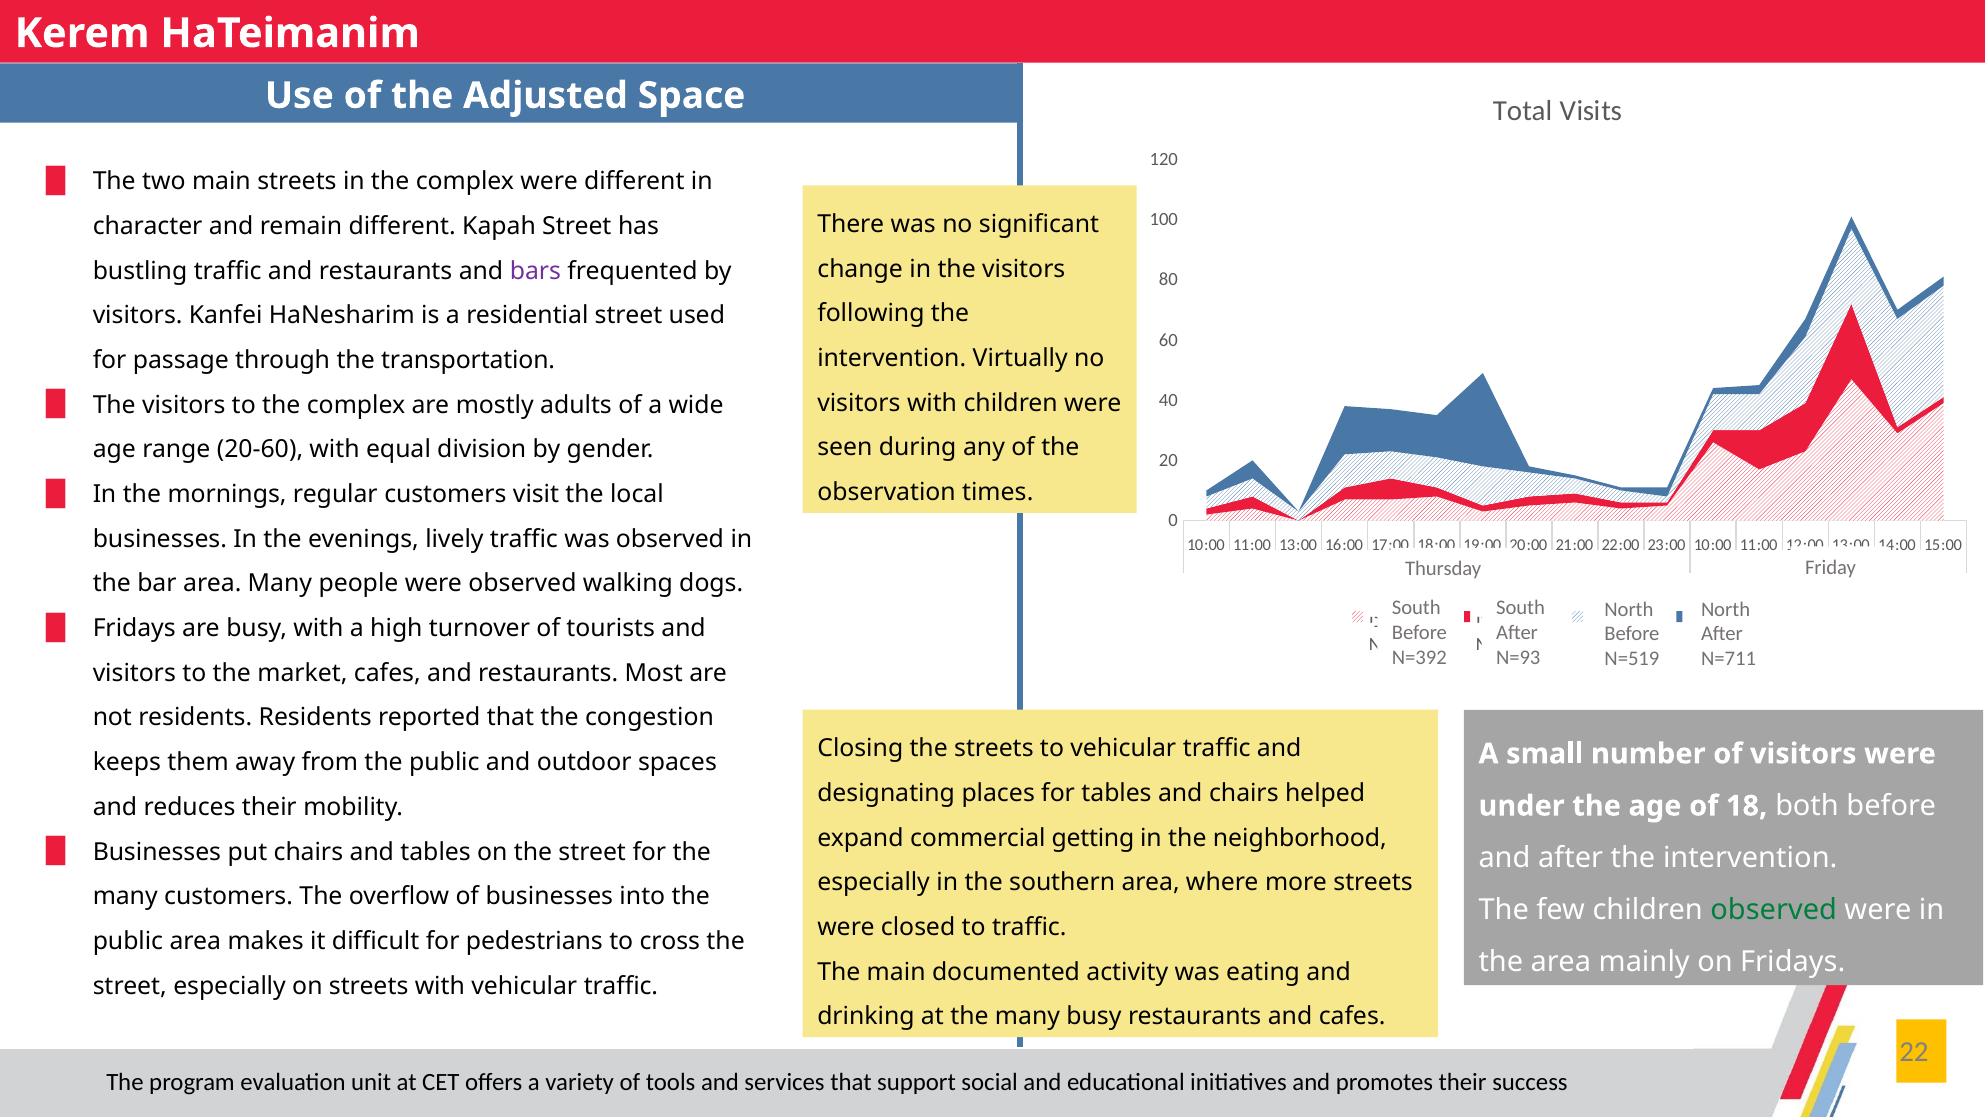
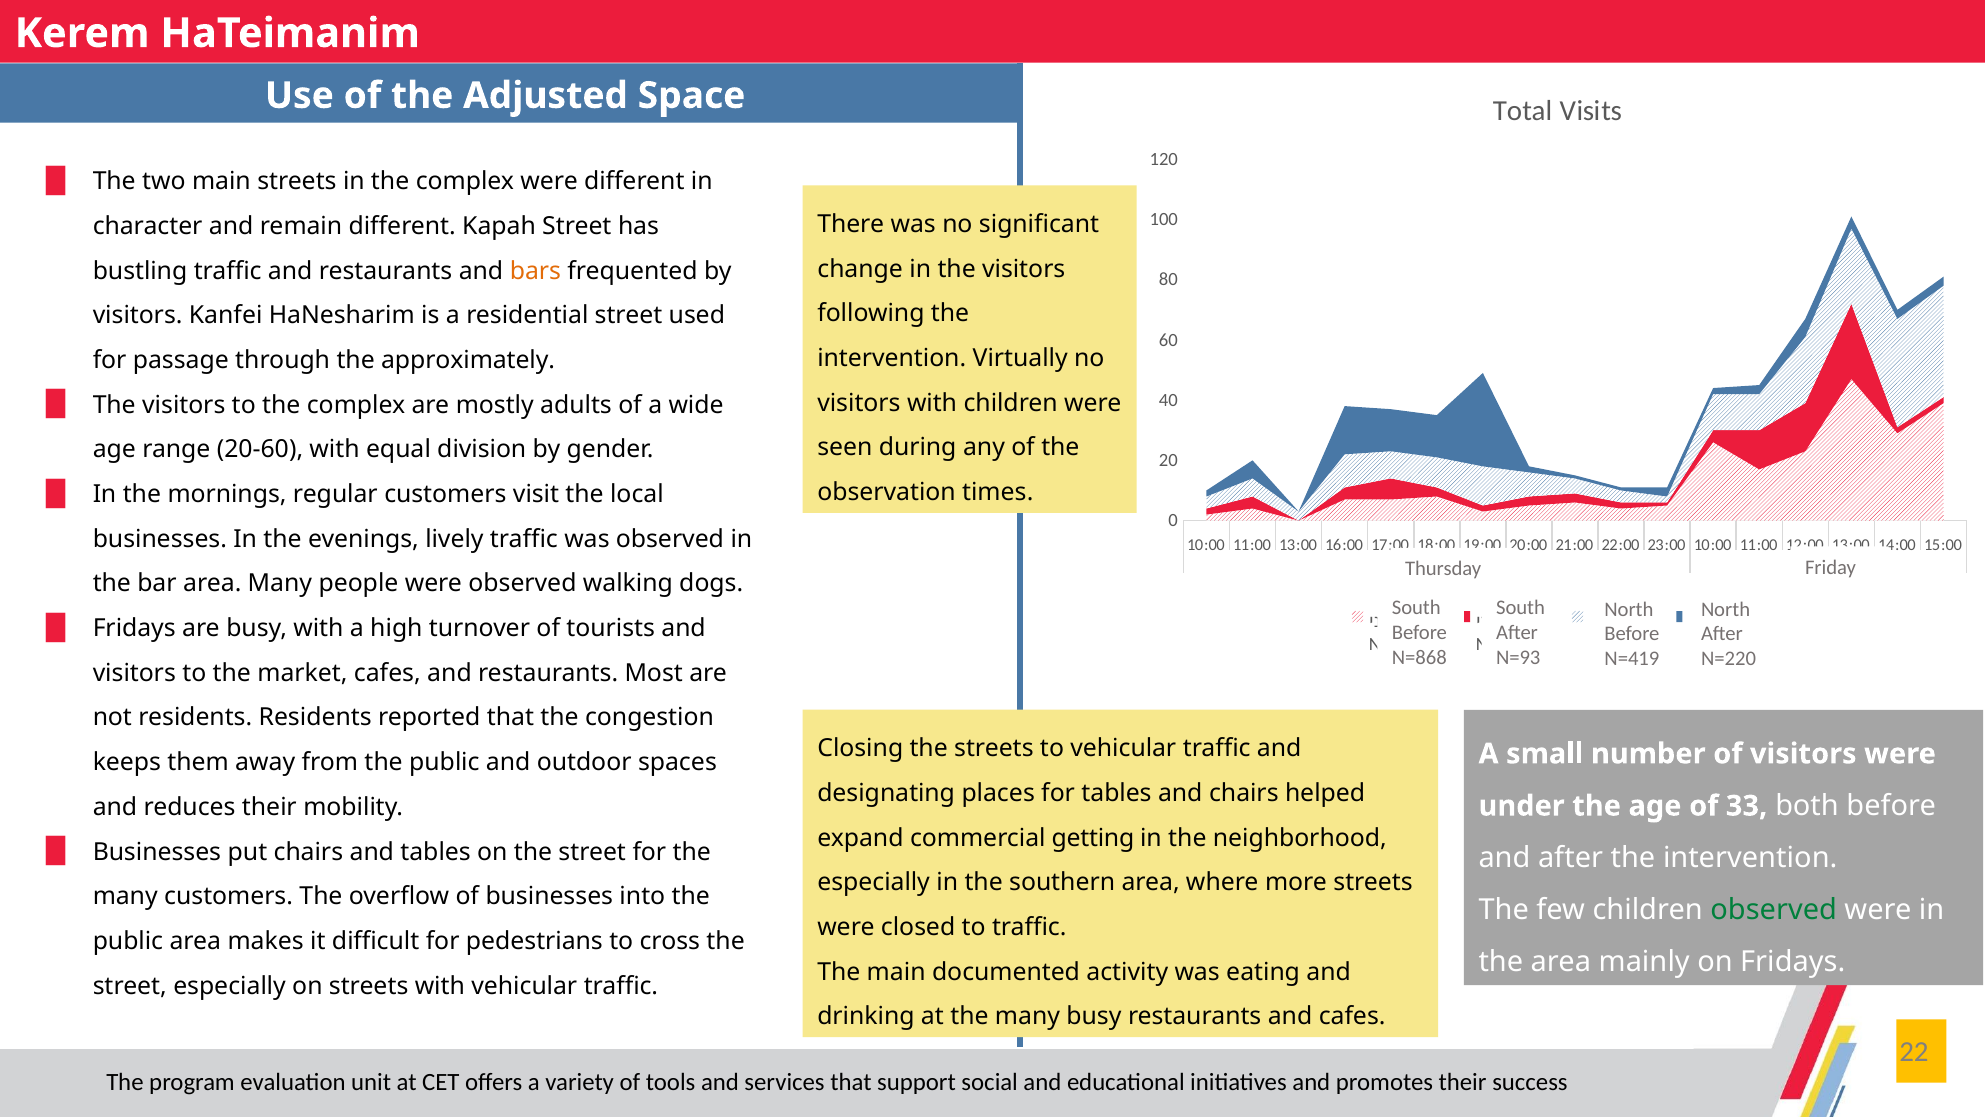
bars colour: purple -> orange (535, 271)
transportation: transportation -> approximately (468, 360)
N=392: N=392 -> N=868 (1419, 657)
N=519: N=519 -> N=419 (1632, 659)
N=711: N=711 -> N=220 (1729, 659)
18: 18 -> 33 (1747, 806)
